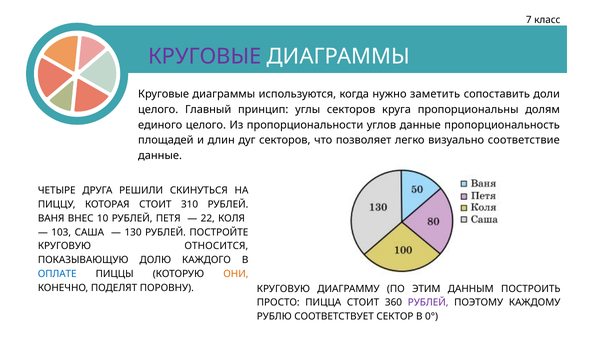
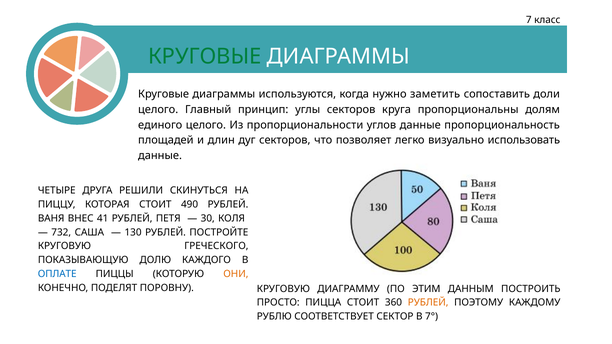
КРУГОВЫЕ colour: purple -> green (205, 56)
соответствие: соответствие -> использовать (524, 140)
310: 310 -> 490 (190, 205)
10: 10 -> 41 (103, 218)
22: 22 -> 30 (208, 218)
103: 103 -> 732 (61, 232)
ОТНОСИТСЯ: ОТНОСИТСЯ -> ГРЕЧЕСКОГО (216, 246)
РУБЛЕЙ colour: purple -> orange (428, 303)
0°: 0° -> 7° (432, 317)
